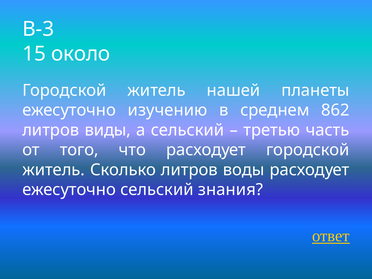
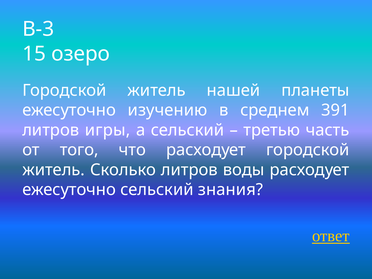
около: около -> озеро (81, 54)
862: 862 -> 391 (335, 110)
виды: виды -> игры (108, 130)
